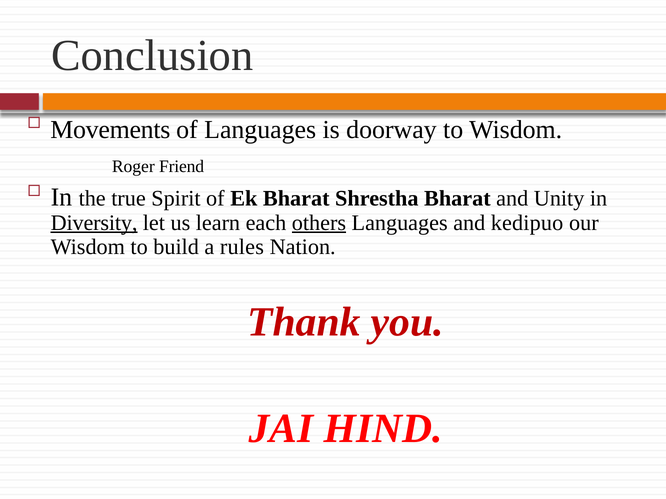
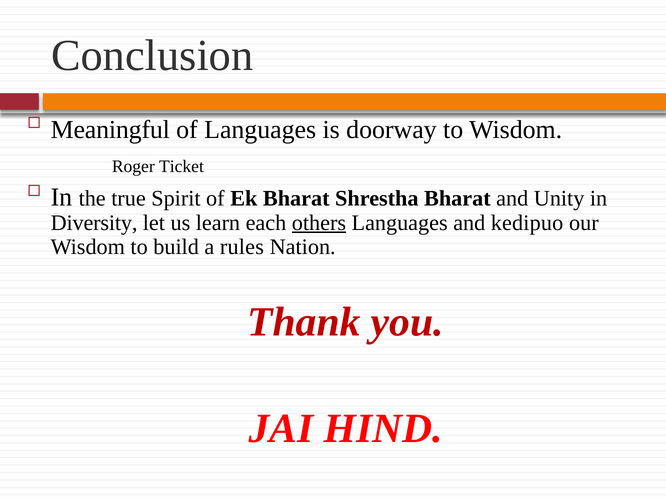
Movements: Movements -> Meaningful (110, 130)
Friend: Friend -> Ticket (181, 166)
Diversity underline: present -> none (94, 223)
